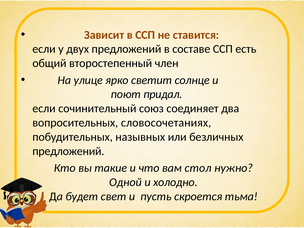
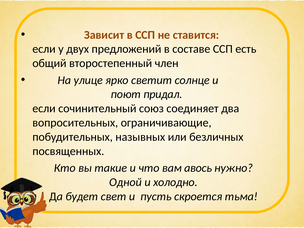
словосочетаниях: словосочетаниях -> ограничивающие (166, 123)
предложений: предложений -> посвященных (68, 151)
стол: стол -> авось (198, 168)
